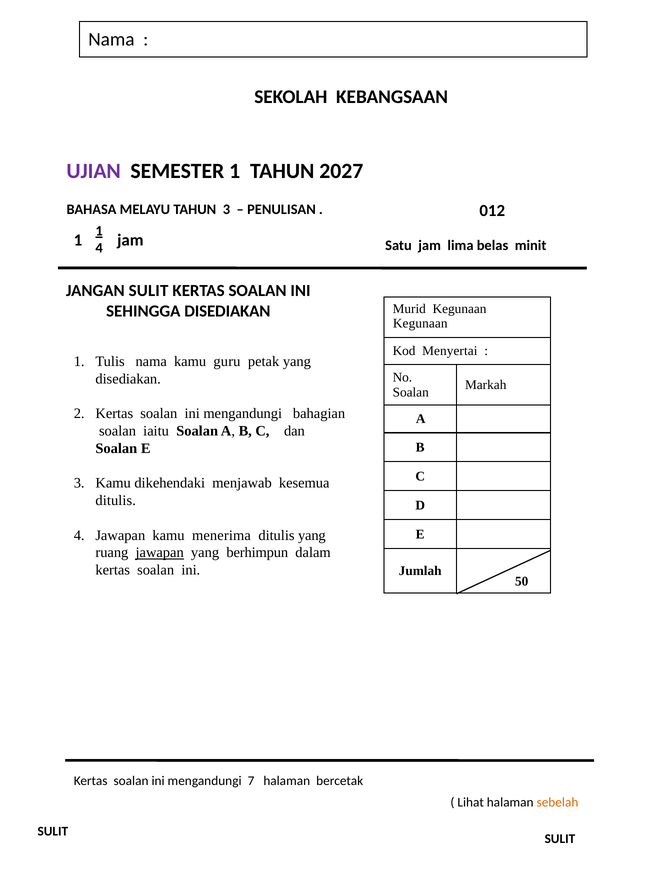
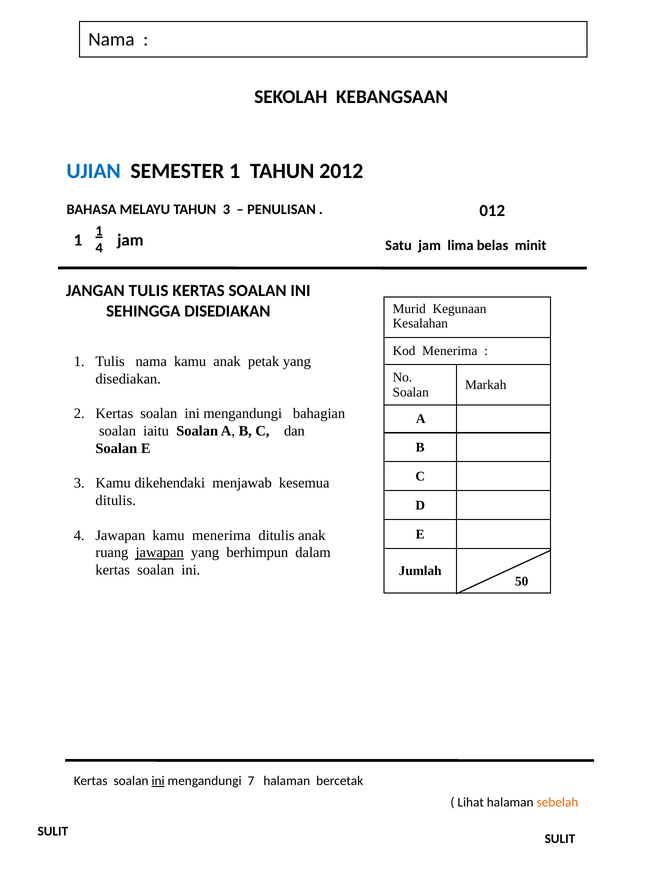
UJIAN colour: purple -> blue (94, 171)
2027: 2027 -> 2012 (341, 171)
JANGAN SULIT: SULIT -> TULIS (149, 291)
Kegunaan: Kegunaan -> Kesalahan (420, 324)
Kod Menyertai: Menyertai -> Menerima (450, 351)
kamu guru: guru -> anak (227, 362)
ditulis yang: yang -> anak (312, 536)
ini underline: none -> present (158, 781)
